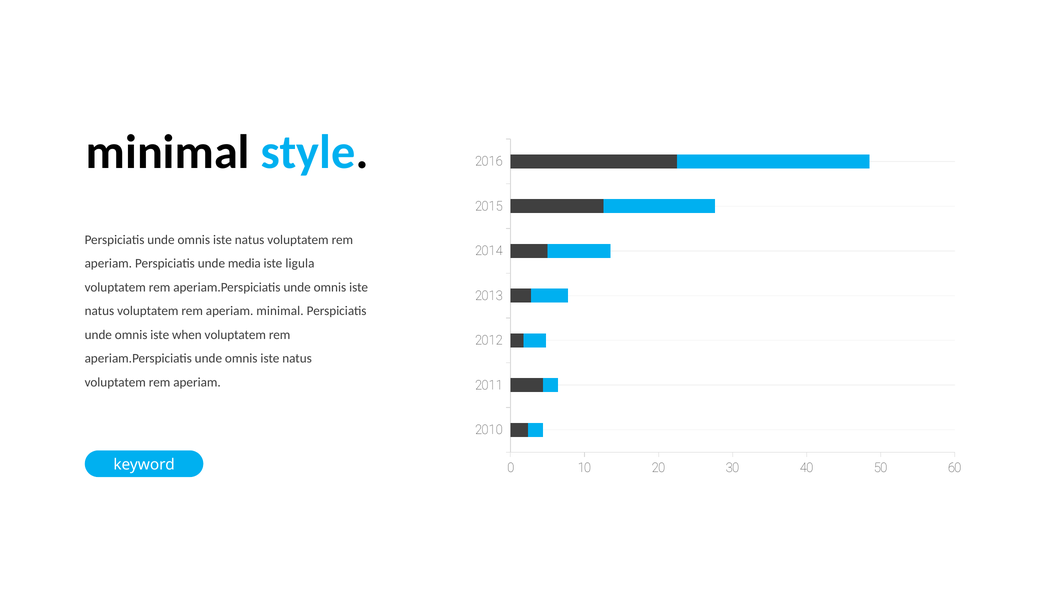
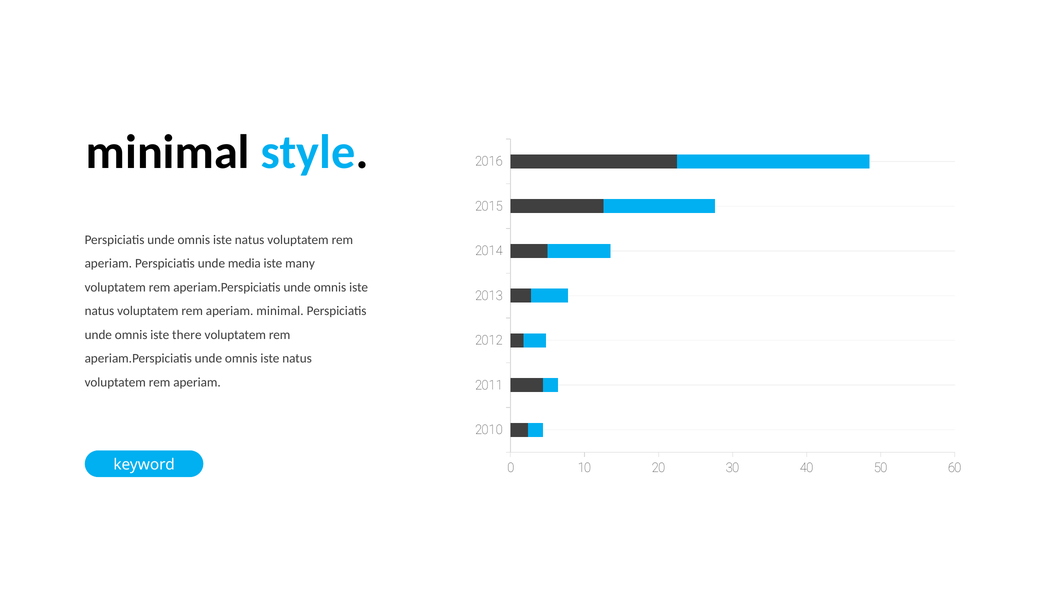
ligula: ligula -> many (300, 264)
when: when -> there (187, 335)
